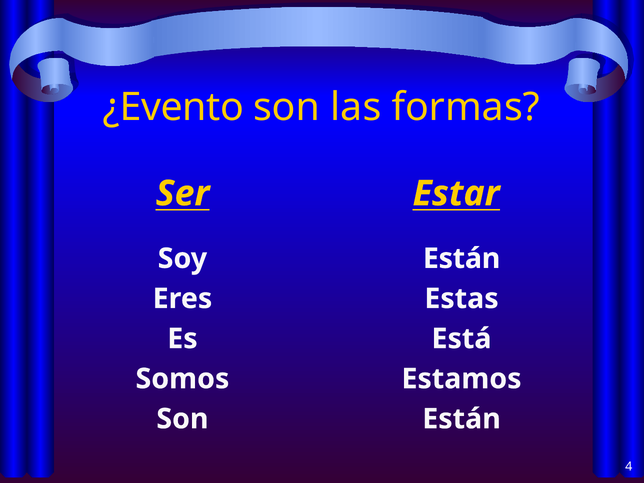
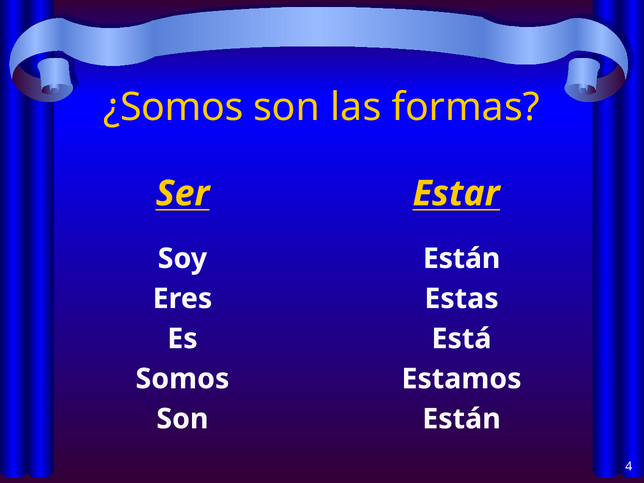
¿Evento: ¿Evento -> ¿Somos (173, 107)
